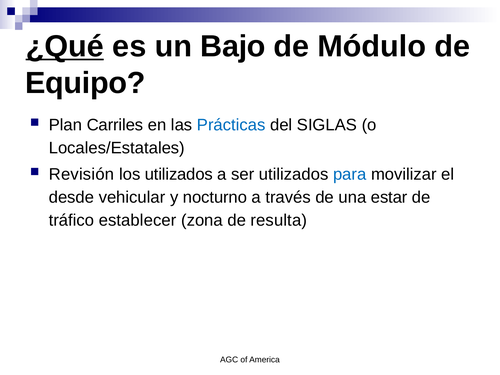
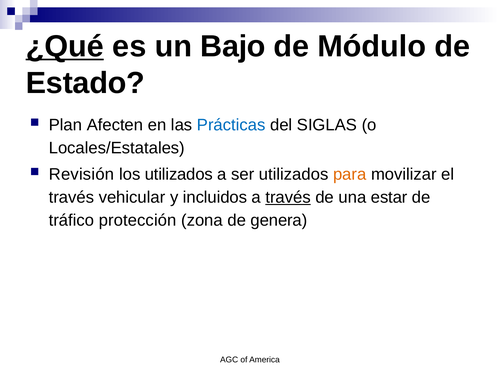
Equipo: Equipo -> Estado (85, 83)
Carriles: Carriles -> Afecten (115, 125)
para colour: blue -> orange (350, 174)
desde: desde -> través (71, 197)
nocturno: nocturno -> incluidos (215, 197)
través underline: none -> present (288, 197)
establecer: establecer -> protección (138, 220)
resulta: resulta -> genera (279, 220)
